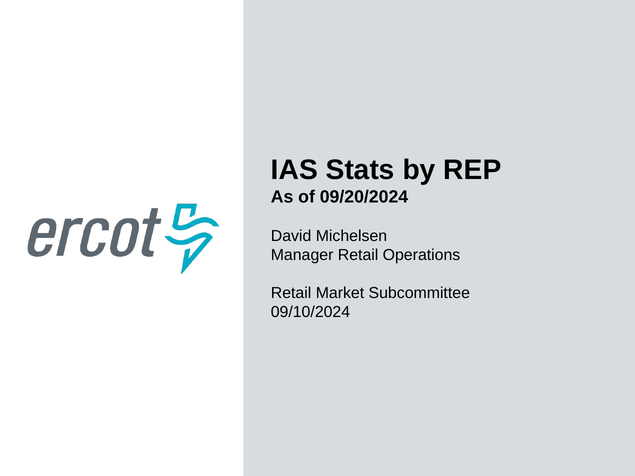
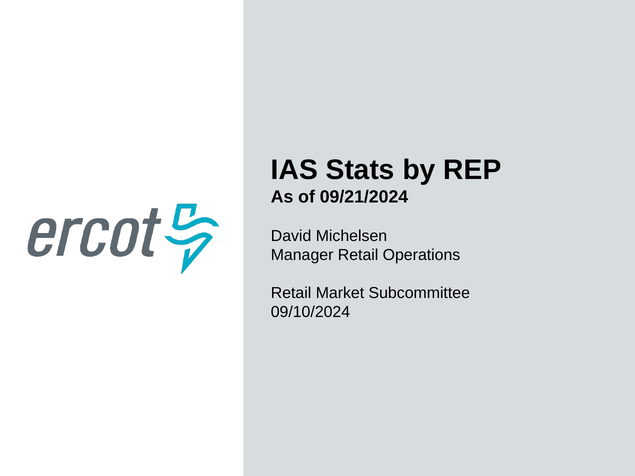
09/20/2024: 09/20/2024 -> 09/21/2024 (364, 197)
